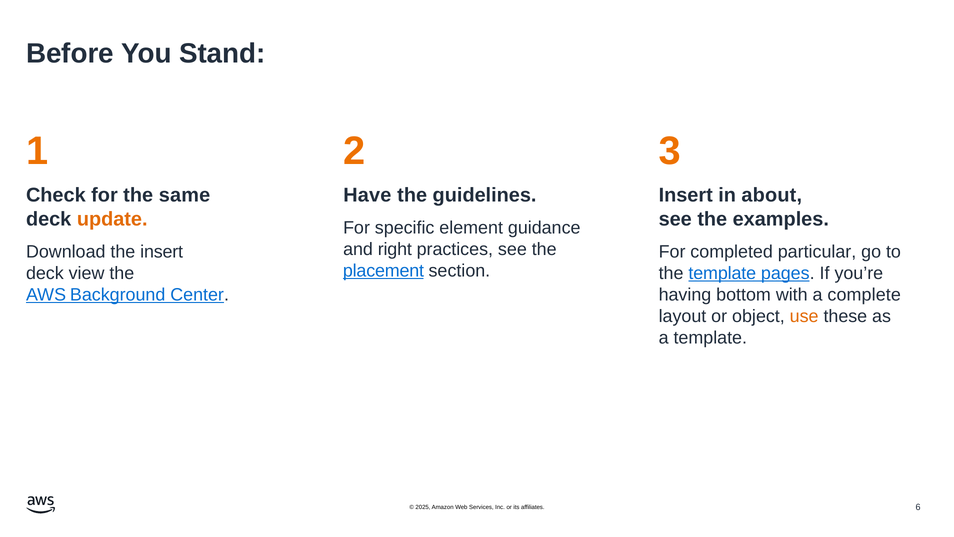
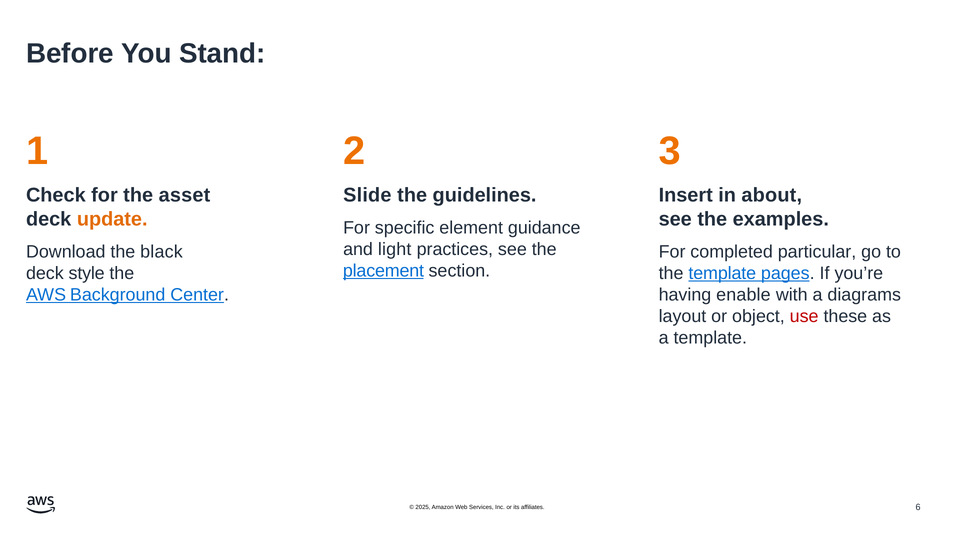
same: same -> asset (184, 195)
Have: Have -> Slide (367, 195)
right: right -> light (395, 249)
the insert: insert -> black (161, 252)
view: view -> style (87, 273)
bottom: bottom -> enable (743, 294)
complete: complete -> diagrams (864, 294)
use colour: orange -> red (804, 316)
